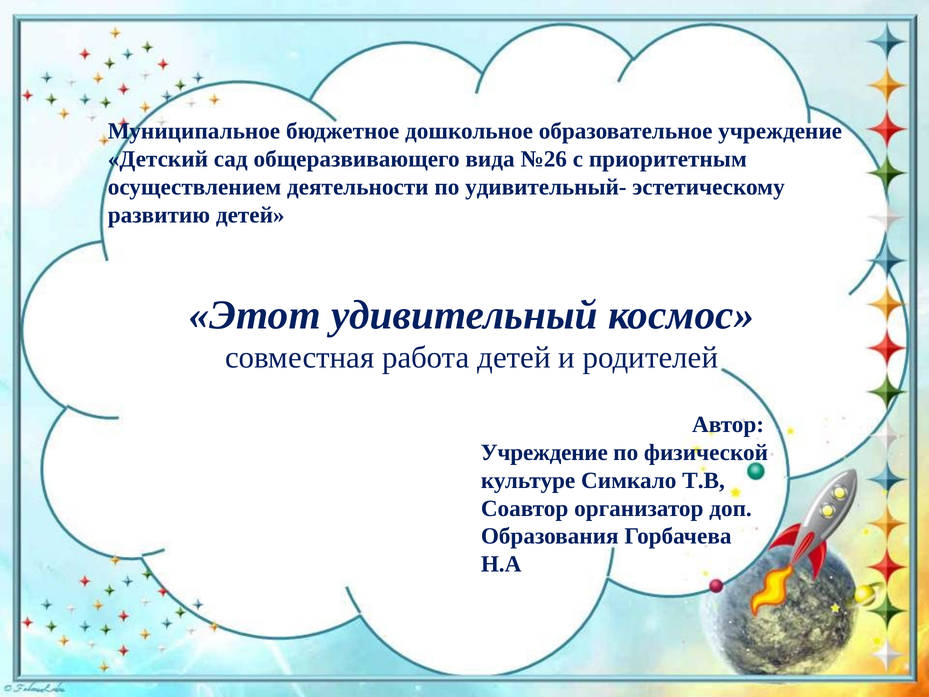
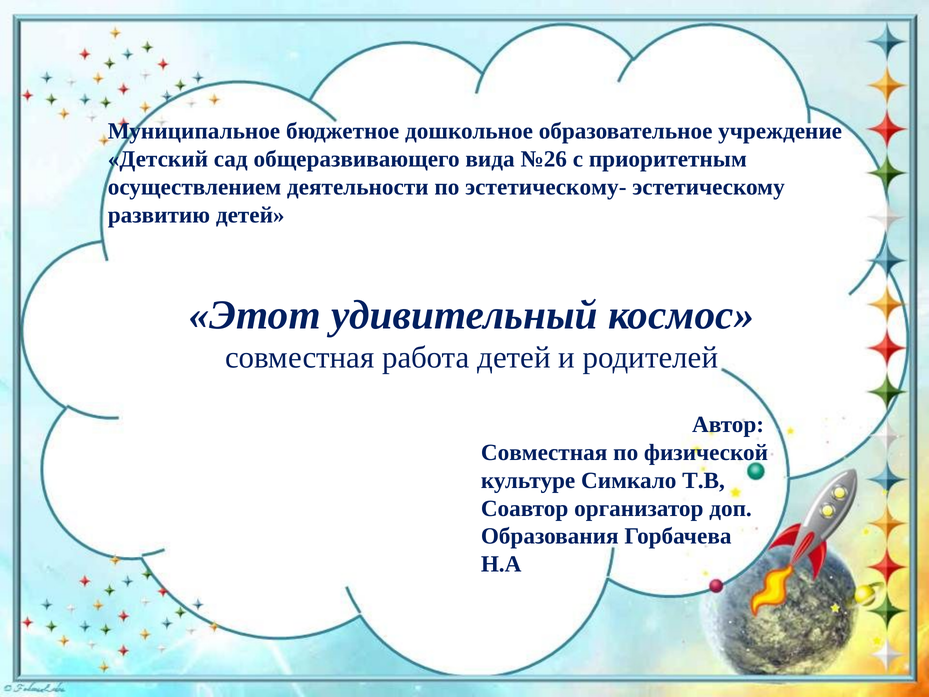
удивительный-: удивительный- -> эстетическому- (546, 187)
Учреждение: Учреждение -> Совместная (544, 452)
